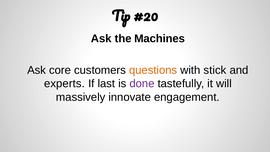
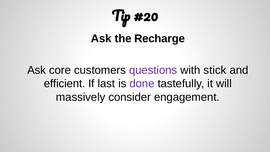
Machines: Machines -> Recharge (160, 39)
questions colour: orange -> purple (153, 70)
experts: experts -> efficient (65, 84)
innovate: innovate -> consider (130, 97)
